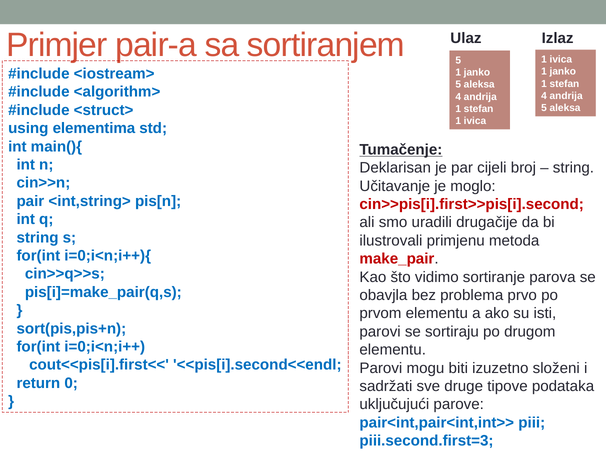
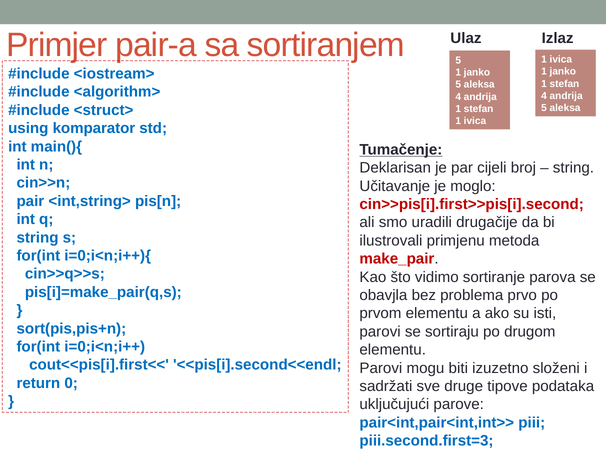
elementima: elementima -> komparator (94, 128)
